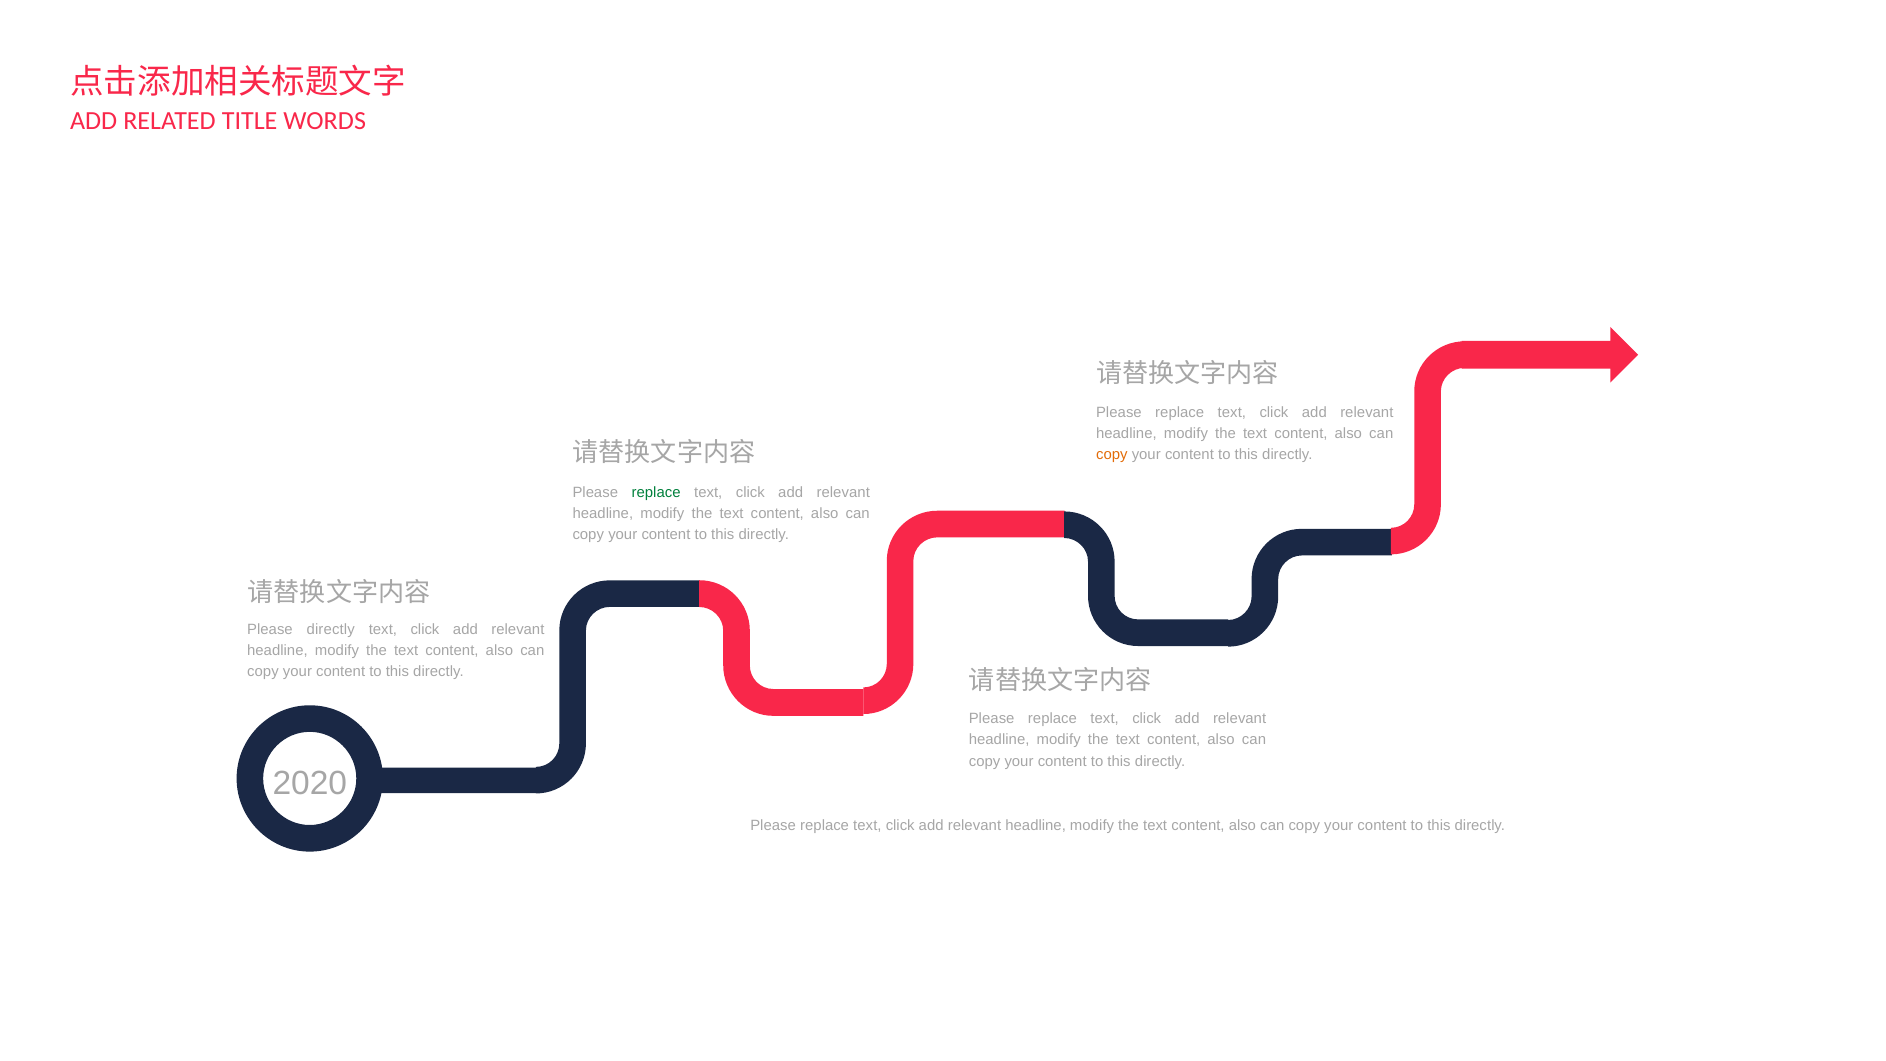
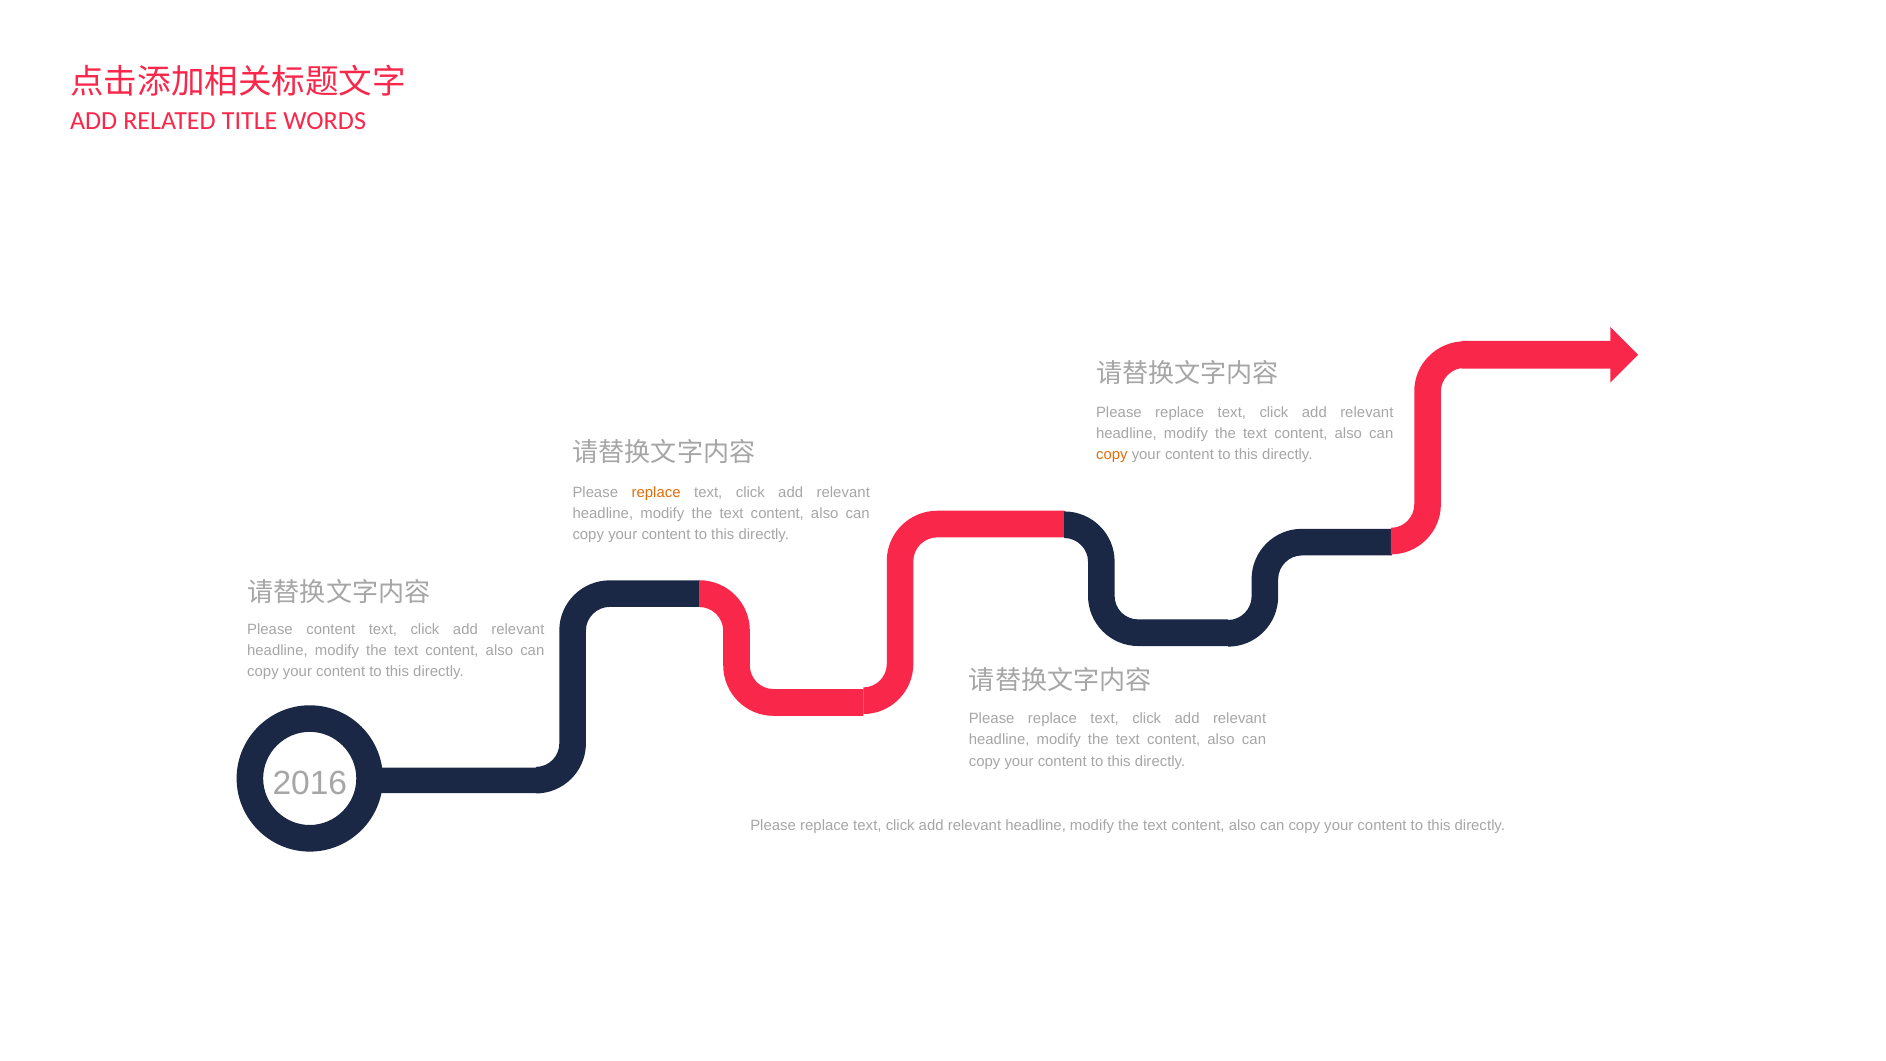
replace colour: green -> orange (656, 492)
Please directly: directly -> content (331, 629)
2020: 2020 -> 2016 (310, 783)
